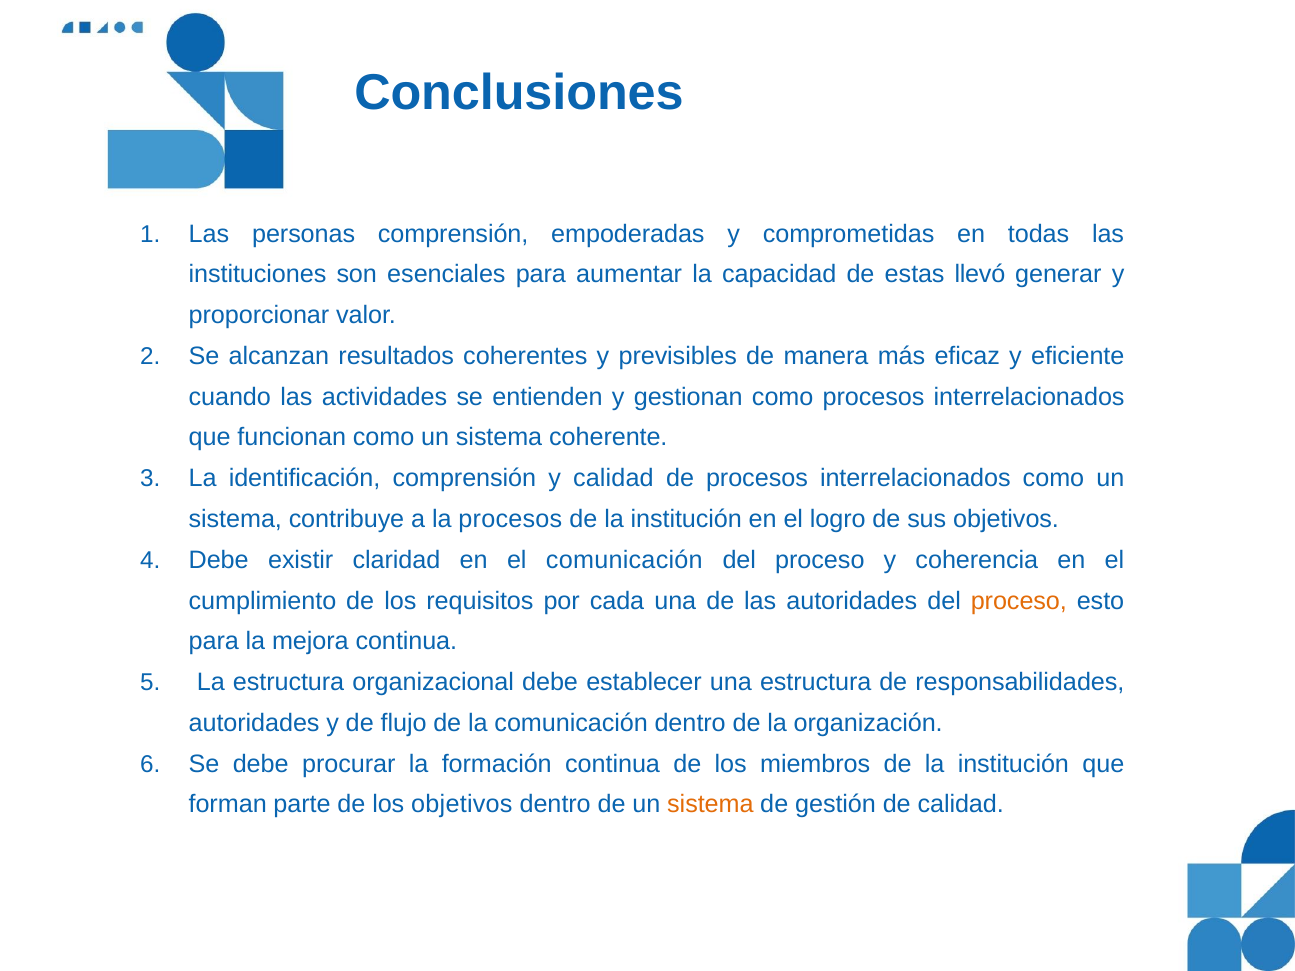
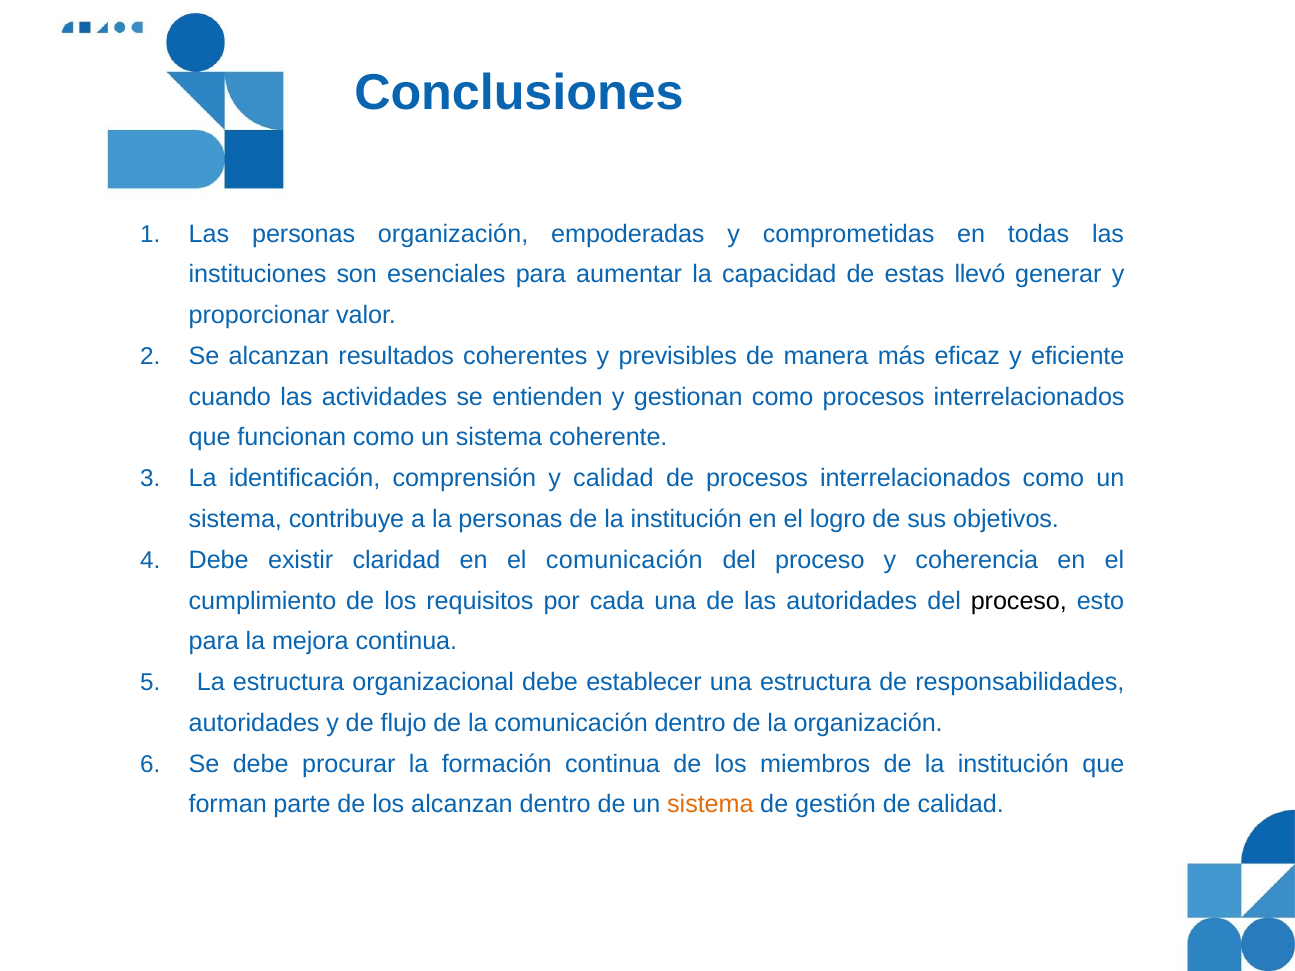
personas comprensión: comprensión -> organización (453, 234)
la procesos: procesos -> personas (510, 519)
proceso colour: orange -> black (1019, 601)
los objetivos: objetivos -> alcanzan (462, 805)
